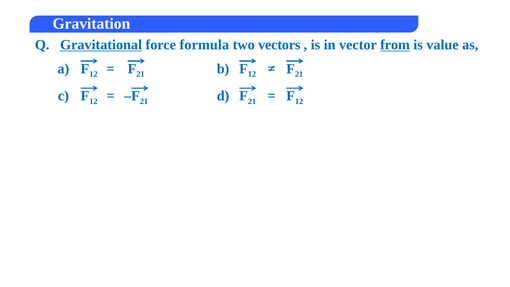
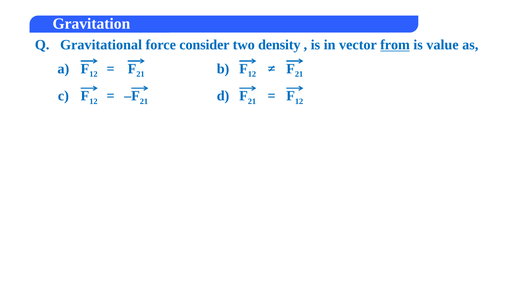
Gravitational underline: present -> none (101, 45)
formula: formula -> consider (204, 45)
vectors: vectors -> density (279, 45)
